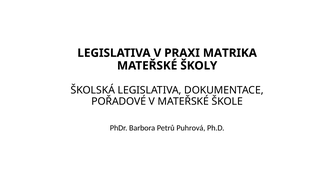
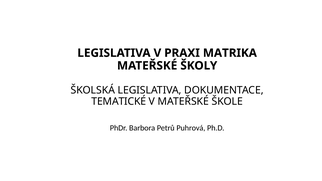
POŘADOVÉ: POŘADOVÉ -> TEMATICKÉ (119, 102)
